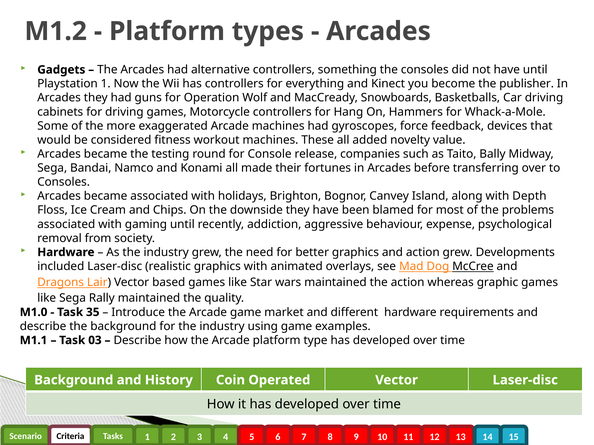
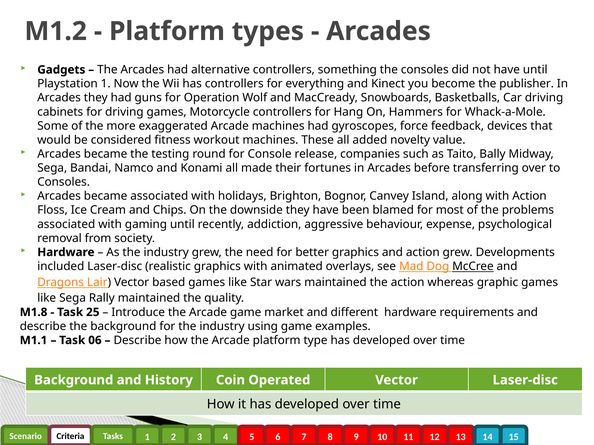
with Depth: Depth -> Action (529, 196)
M1.0: M1.0 -> M1.8 (34, 313)
35: 35 -> 25 (93, 313)
03: 03 -> 06 (95, 341)
